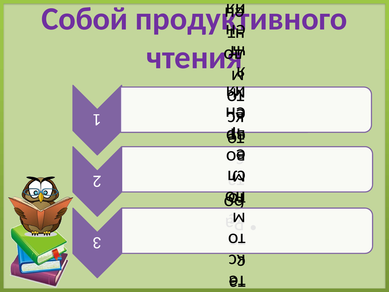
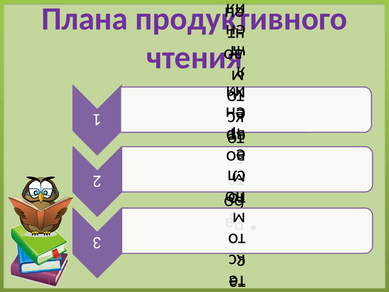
Собой: Собой -> Плана (85, 19)
